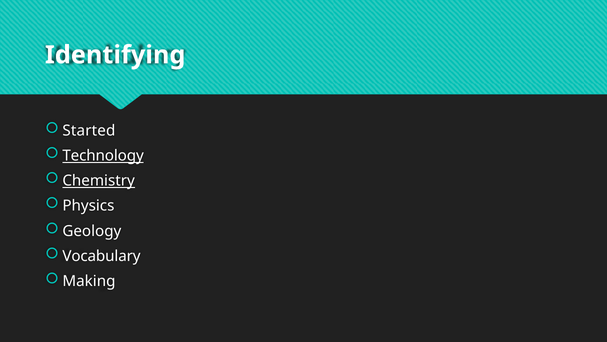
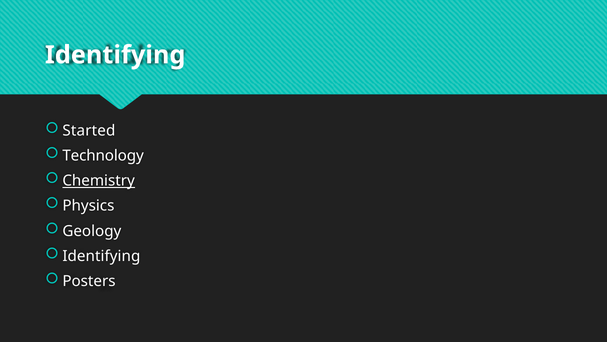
Technology underline: present -> none (103, 156)
Vocabulary: Vocabulary -> Identifying (101, 256)
Making: Making -> Posters (89, 281)
